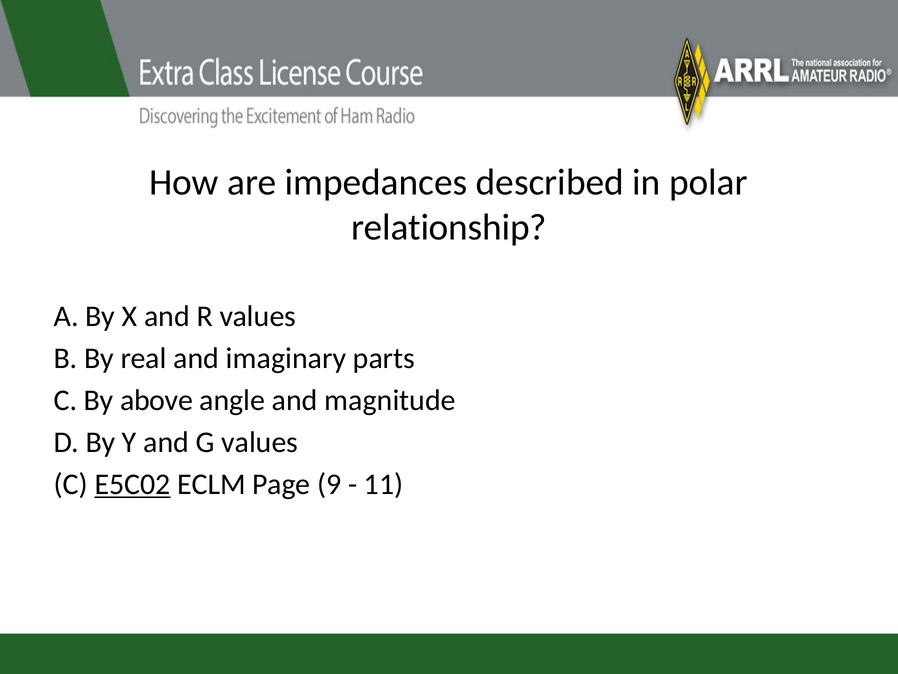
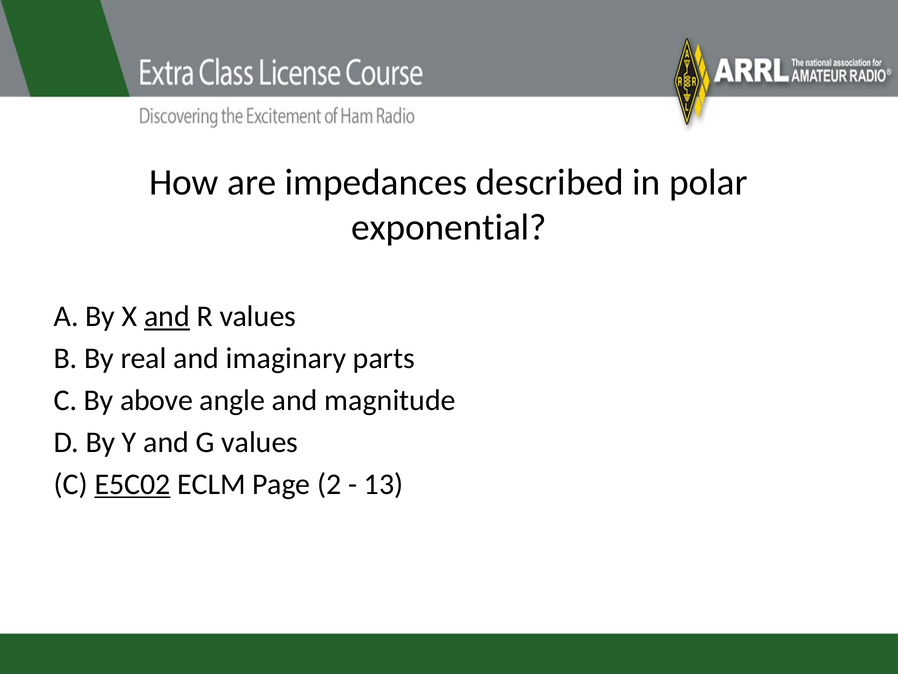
relationship: relationship -> exponential (449, 227)
and underline: none -> present (167, 316)
9: 9 -> 2 (329, 484)
11: 11 -> 13 (384, 484)
